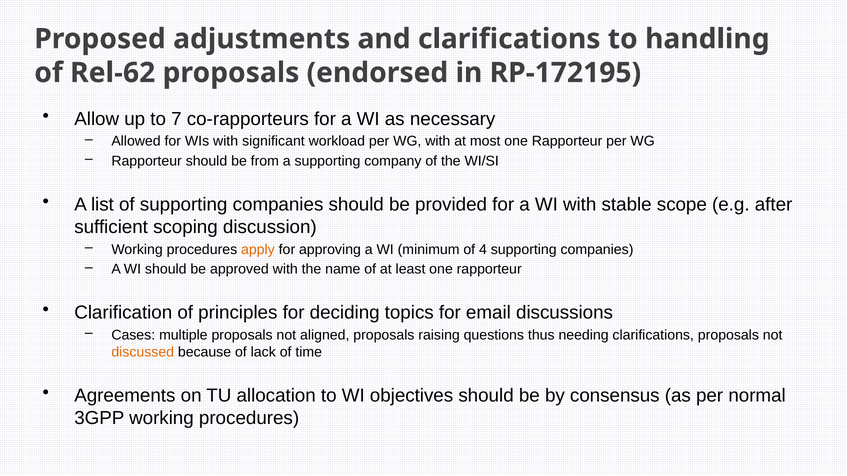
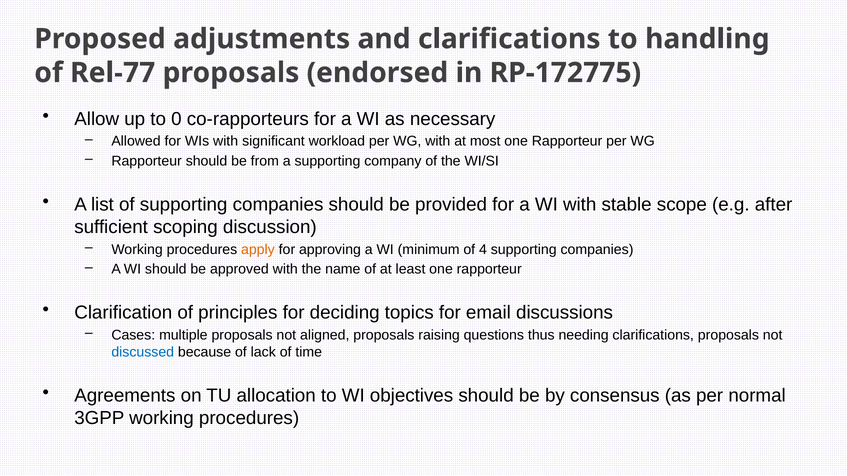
Rel-62: Rel-62 -> Rel-77 (113, 73)
RP-172195: RP-172195 -> RP-172775 (565, 73)
7: 7 -> 0 (176, 119)
discussed colour: orange -> blue (143, 352)
